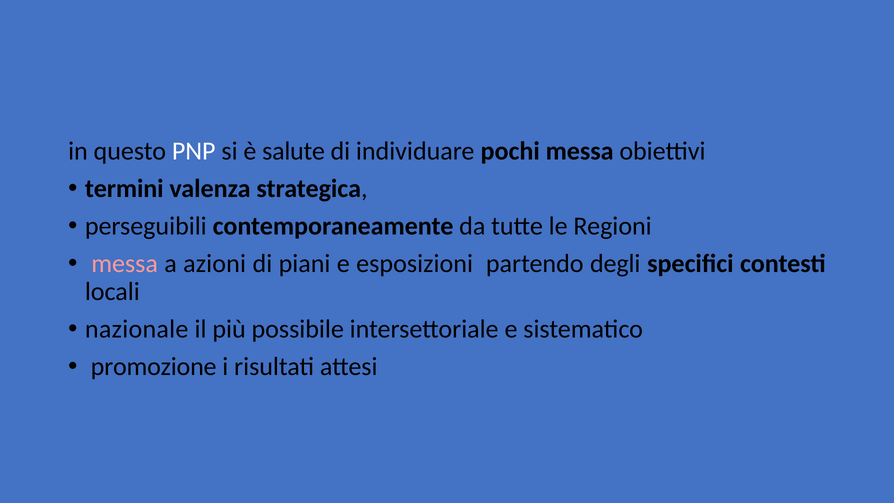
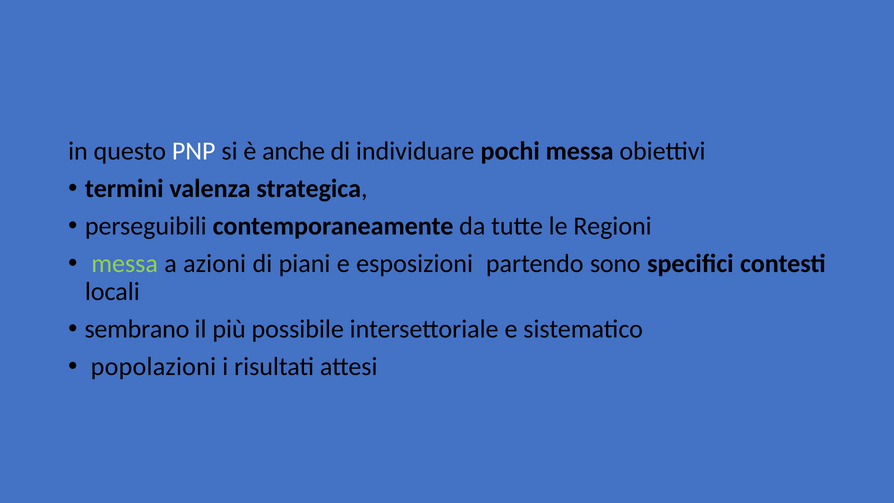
salute: salute -> anche (294, 151)
messa colour: pink -> light green (125, 264)
degli: degli -> sono (615, 264)
nazionale: nazionale -> sembrano (137, 329)
promozione: promozione -> popolazioni (153, 367)
